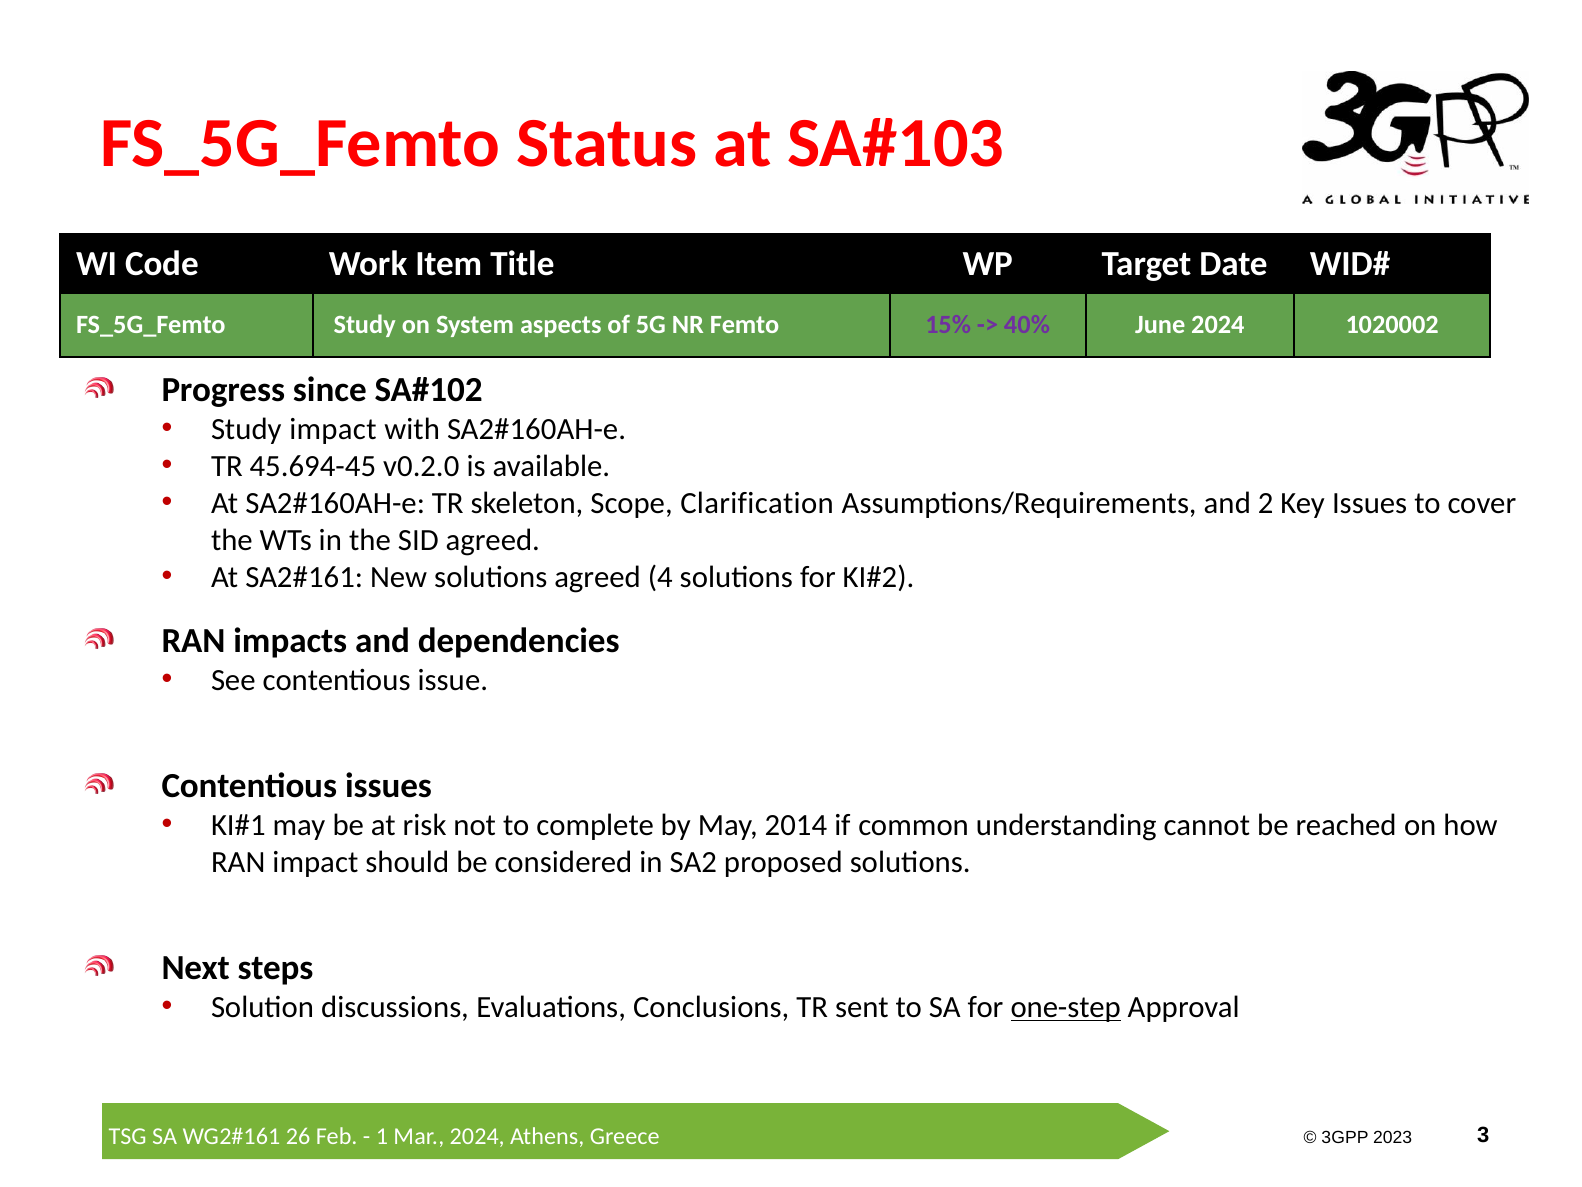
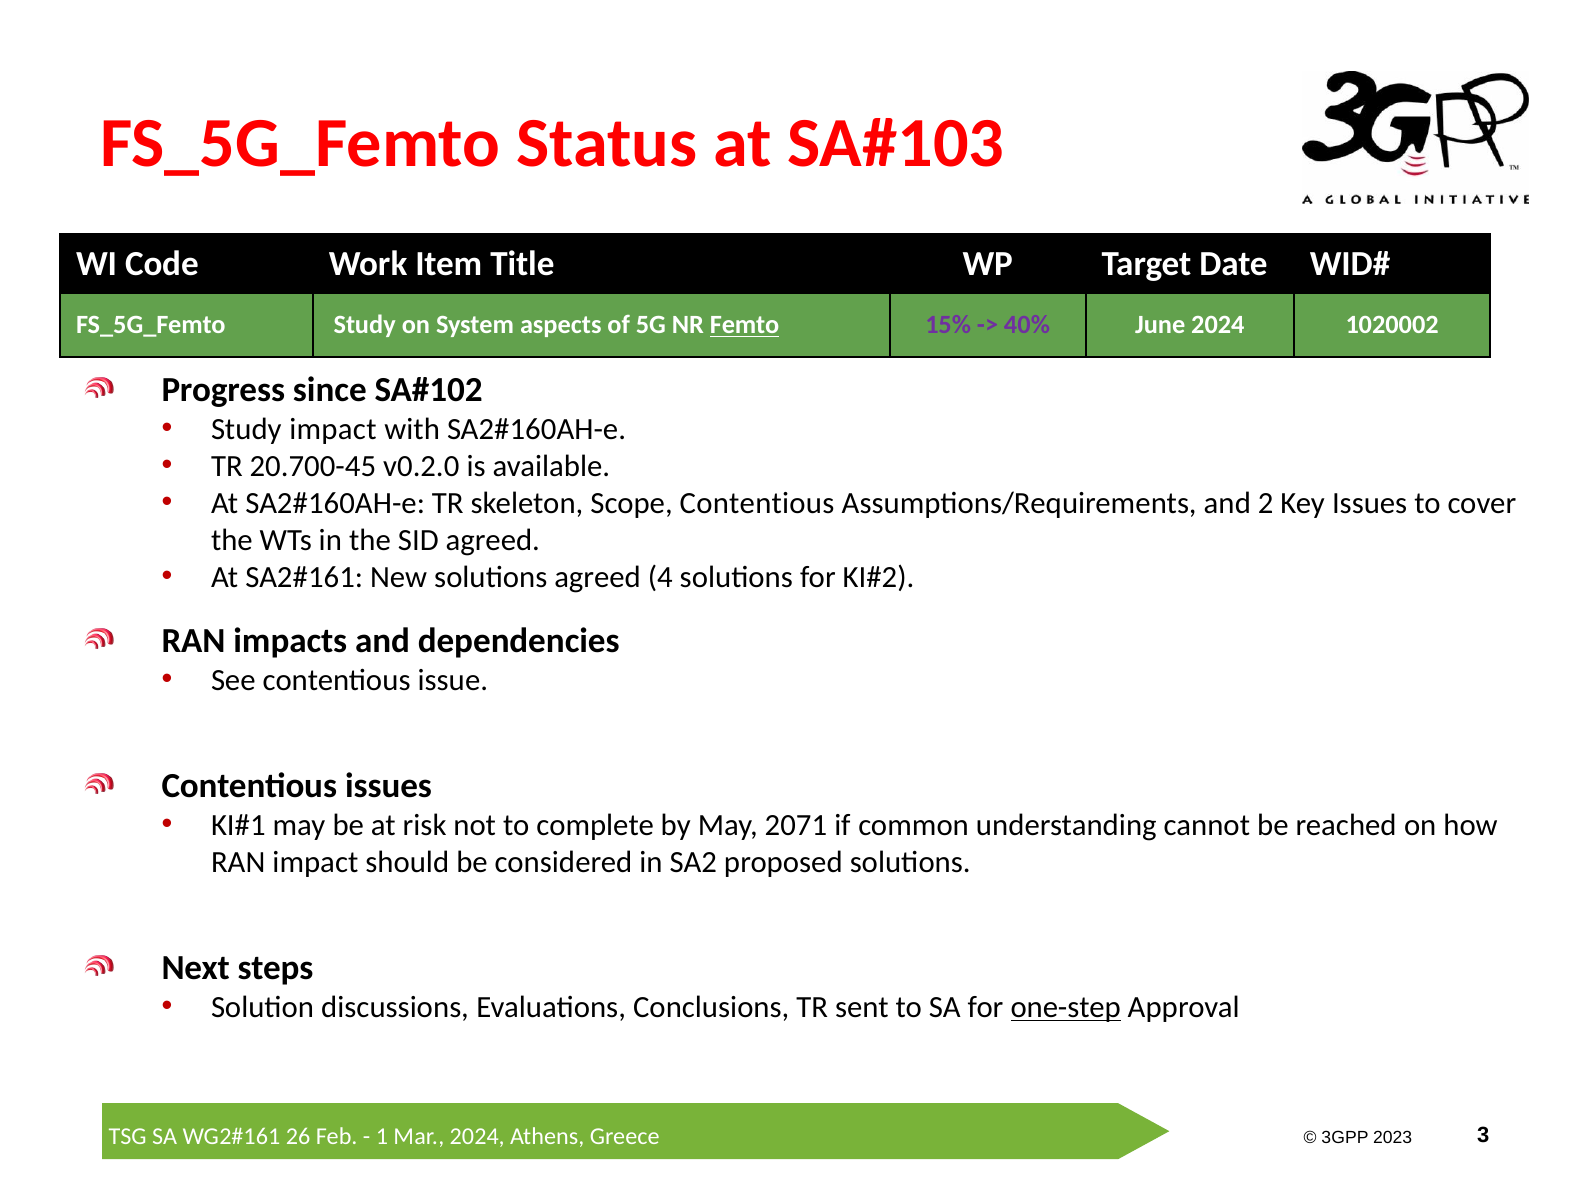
Femto underline: none -> present (745, 325)
45.694-45: 45.694-45 -> 20.700-45 (313, 466)
Scope Clarification: Clarification -> Contentious (757, 503)
2014: 2014 -> 2071 (796, 825)
